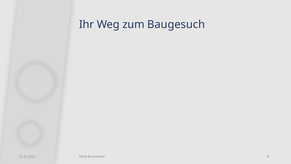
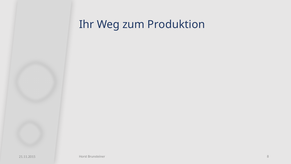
Baugesuch: Baugesuch -> Produktion (176, 24)
